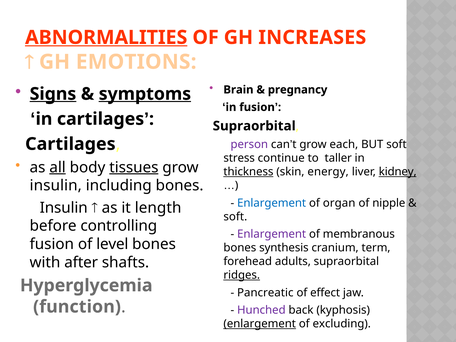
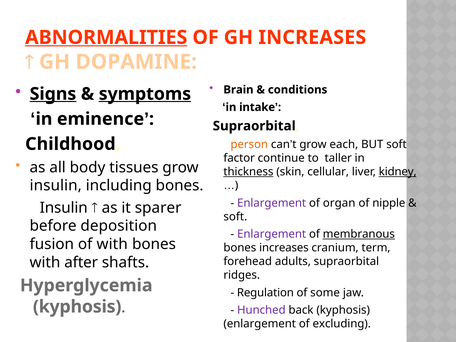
EMOTIONS: EMOTIONS -> DOPAMINE (136, 62)
pregnancy: pregnancy -> conditions (298, 90)
in fusion: fusion -> intake (257, 107)
in cartilages: cartilages -> eminence (101, 119)
Cartilages: Cartilages -> Childhood (70, 144)
person colour: purple -> orange (249, 144)
stress: stress -> factor (239, 158)
all underline: present -> none (58, 167)
tissues underline: present -> none (134, 167)
energy: energy -> cellular (328, 172)
Enlargement colour: blue -> purple (272, 203)
length: length -> sparer (158, 208)
controlling: controlling -> deposition (119, 226)
membranous underline: none -> present (359, 234)
of level: level -> with (112, 244)
bones synthesis: synthesis -> increases (284, 248)
ridges underline: present -> none (242, 275)
Pancreatic: Pancreatic -> Regulation (265, 293)
effect: effect -> some (325, 293)
function: function -> kyphosis (77, 307)
enlargement underline: present -> none (260, 324)
